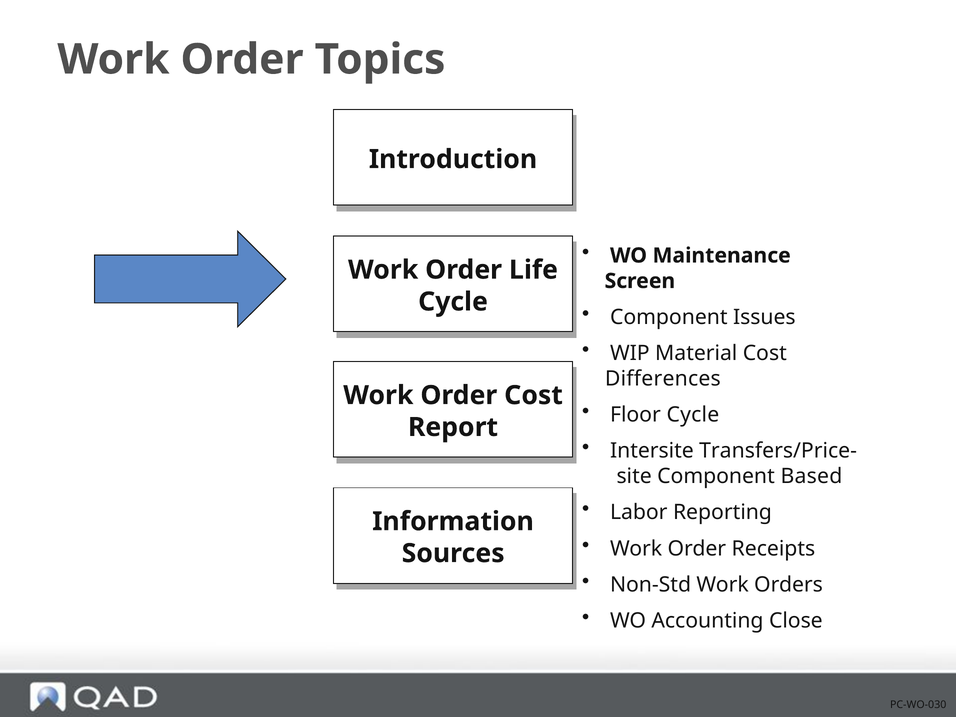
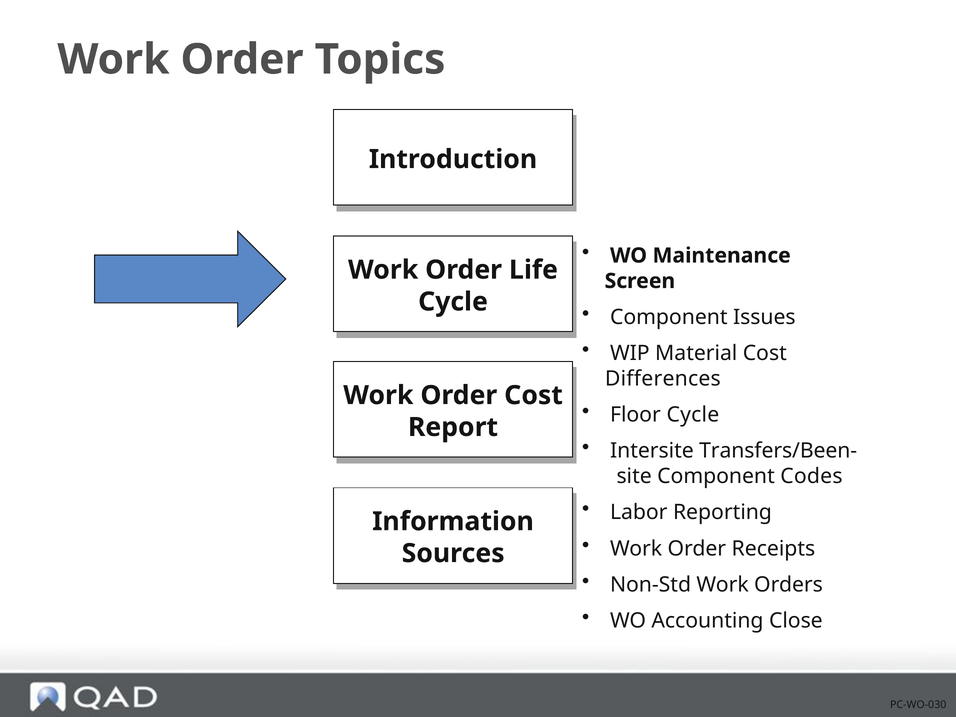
Transfers/Price-: Transfers/Price- -> Transfers/Been- (778, 451)
Based: Based -> Codes (811, 476)
